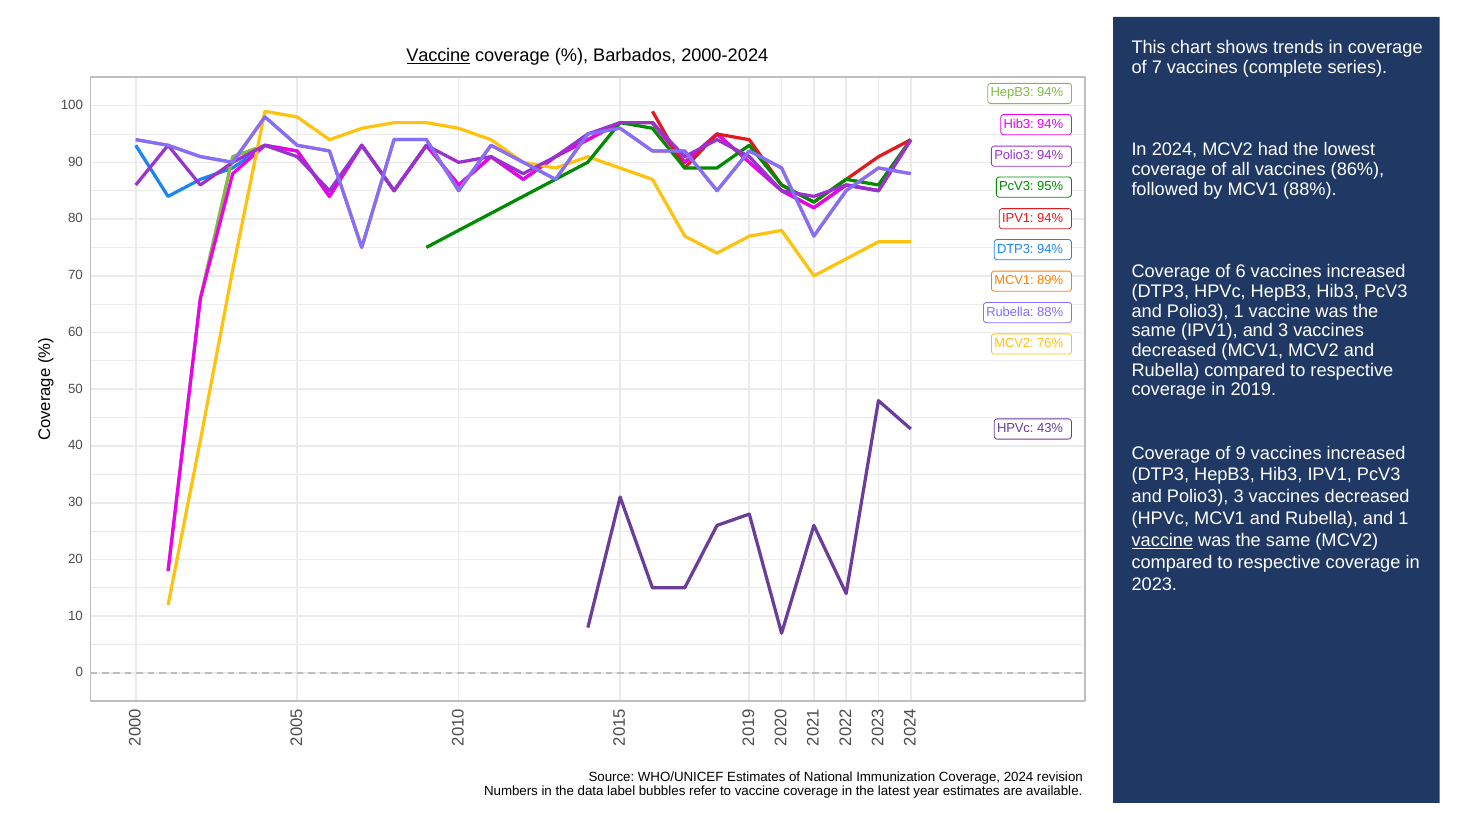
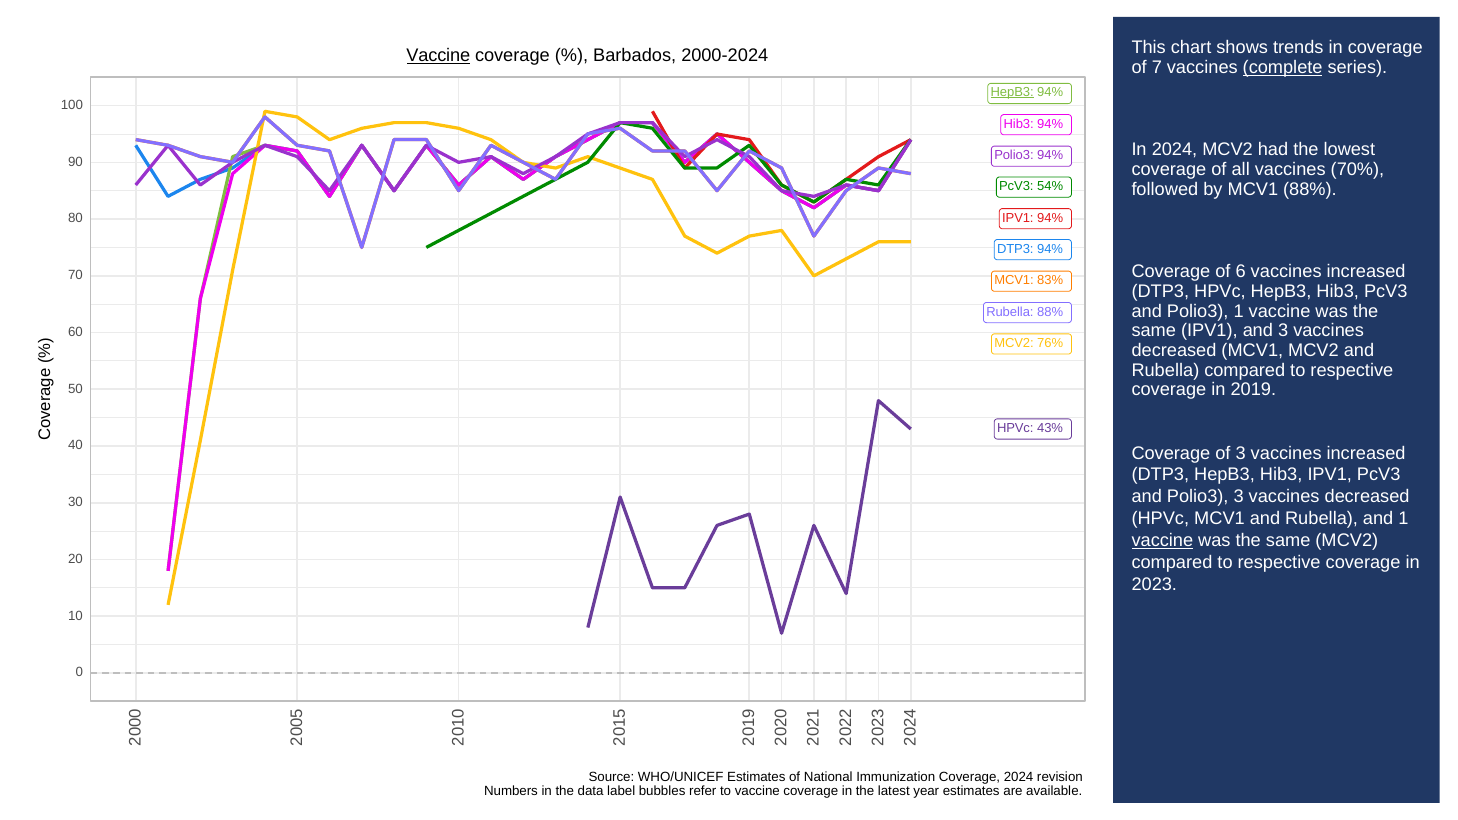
complete underline: none -> present (1283, 68)
HepB3 underline: none -> present (1012, 92)
86%: 86% -> 70% (1357, 170)
95%: 95% -> 54% (1050, 186)
89%: 89% -> 83% (1050, 281)
of 9: 9 -> 3 (1241, 453)
